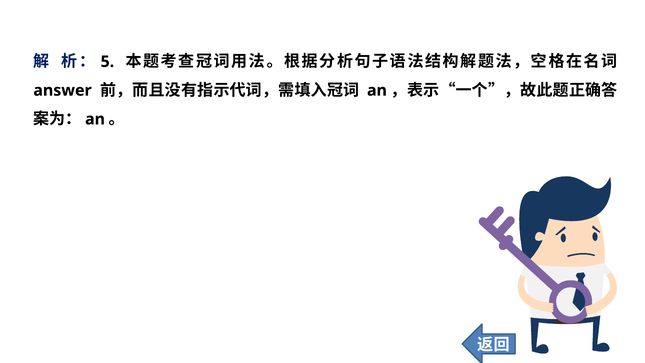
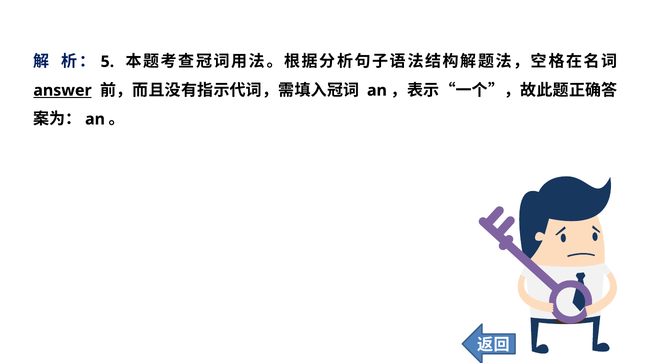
answer underline: none -> present (62, 90)
